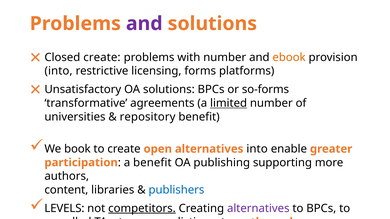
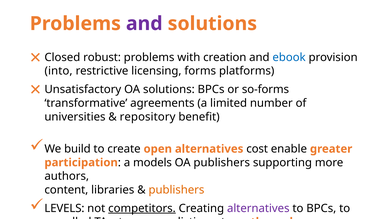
Closed create: create -> robust (102, 57)
with number: number -> creation (225, 57)
ebook colour: orange -> blue (289, 57)
limited underline: present -> none (229, 103)
book: book -> build (77, 149)
alternatives into: into -> cost (257, 149)
a benefit: benefit -> models (152, 163)
OA publishing: publishing -> publishers (222, 163)
publishers colour: blue -> orange (176, 190)
